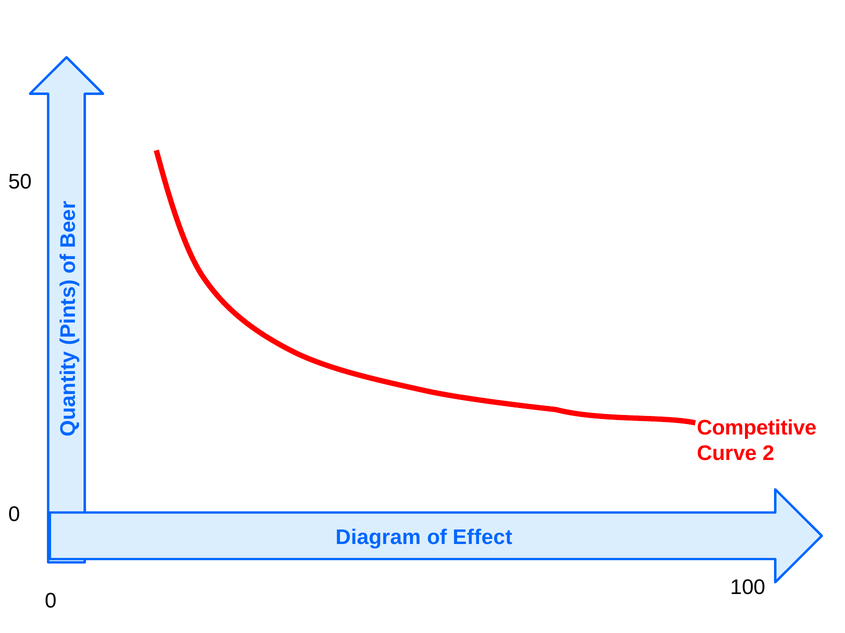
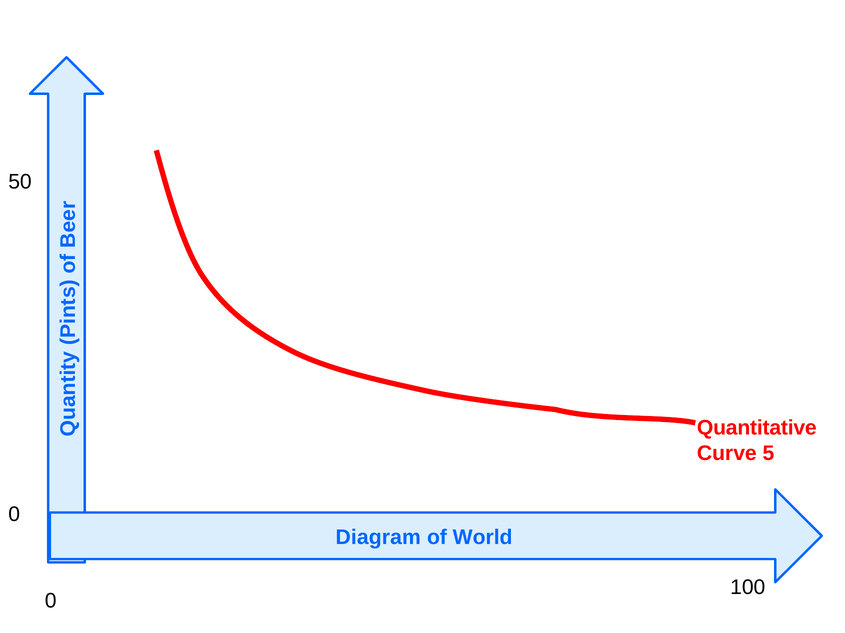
Competitive: Competitive -> Quantitative (757, 428)
2: 2 -> 5 (768, 454)
Effect: Effect -> World (483, 538)
